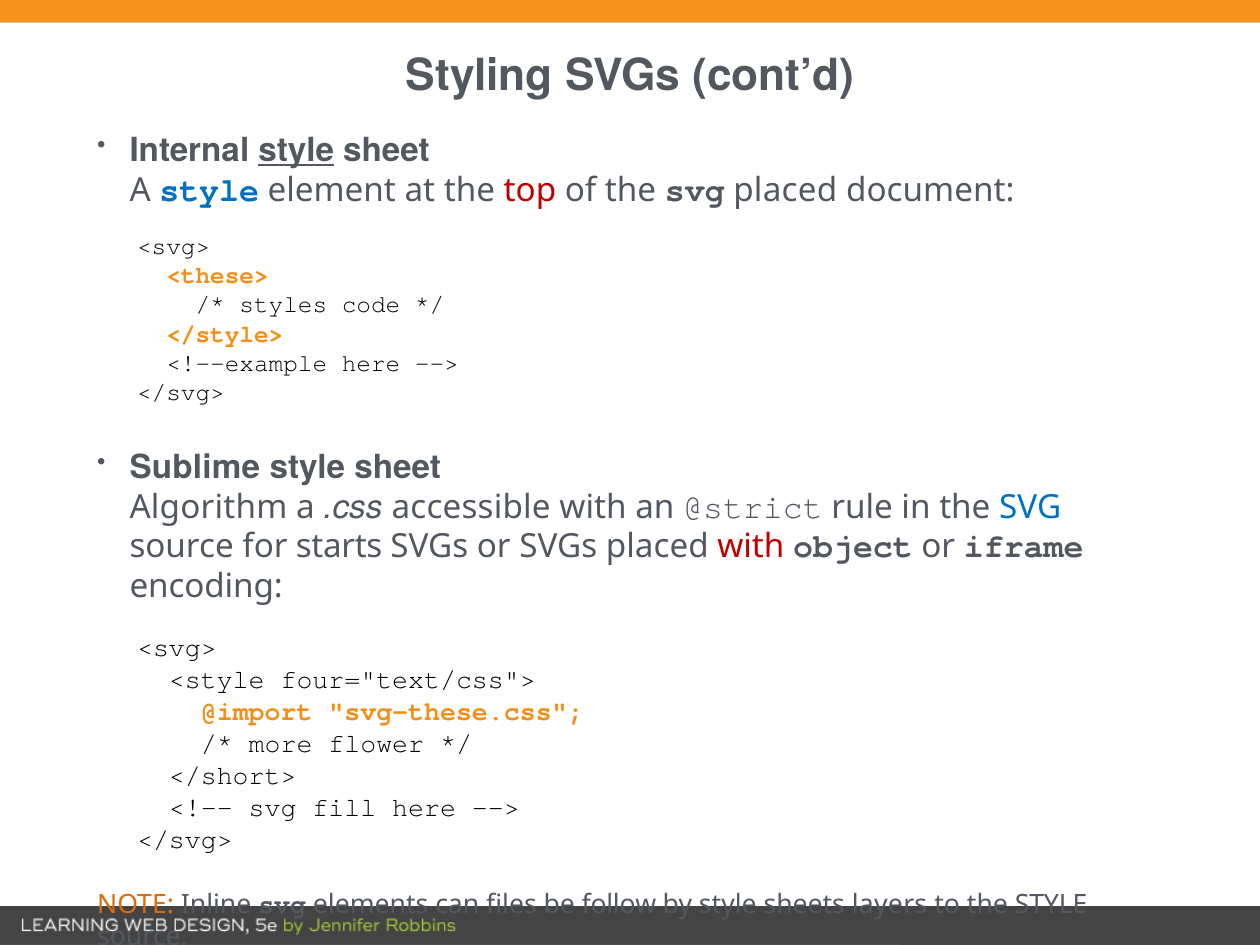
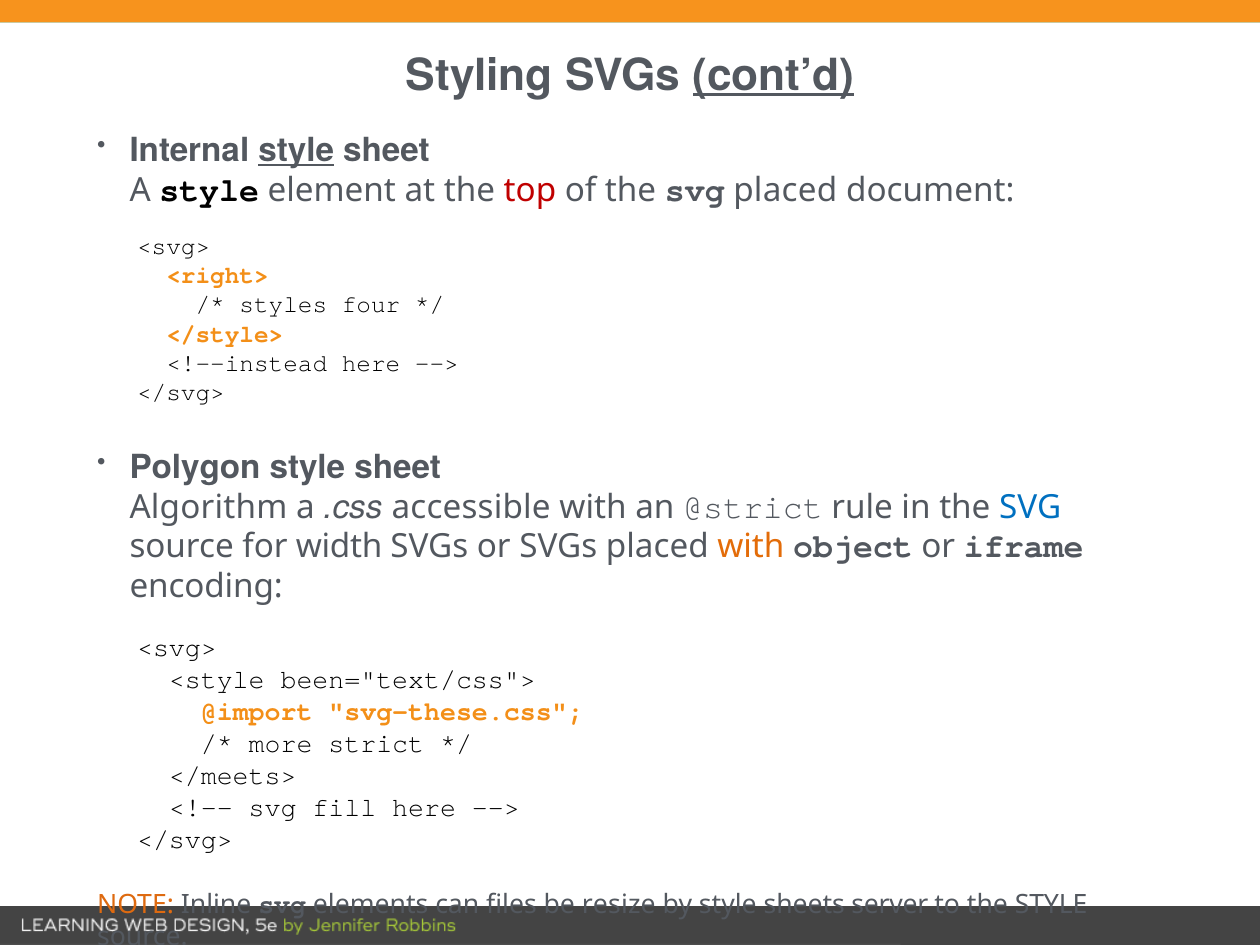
cont’d underline: none -> present (773, 76)
style colour: blue -> black (209, 190)
<these>: <these> -> <right> (218, 275)
code: code -> four (371, 305)
<!--example: <!--example -> <!--instead (247, 363)
Sublime: Sublime -> Polygon (195, 467)
starts: starts -> width (339, 547)
with colour: red -> orange (751, 547)
four="text/css">: four="text/css"> -> been="text/css"> (408, 680)
flower: flower -> strict (376, 744)
</short>: </short> -> </meets> (233, 776)
follow: follow -> resize (619, 905)
layers: layers -> server (890, 905)
